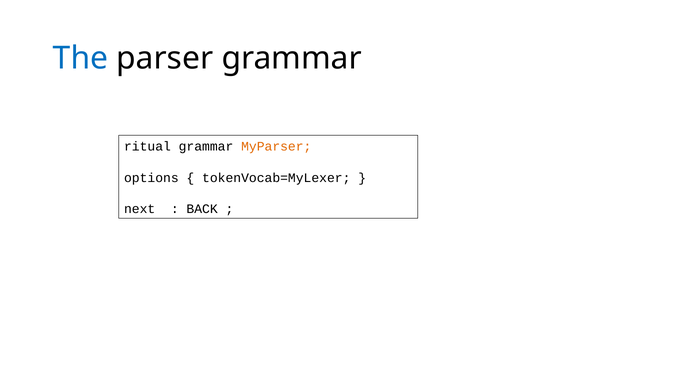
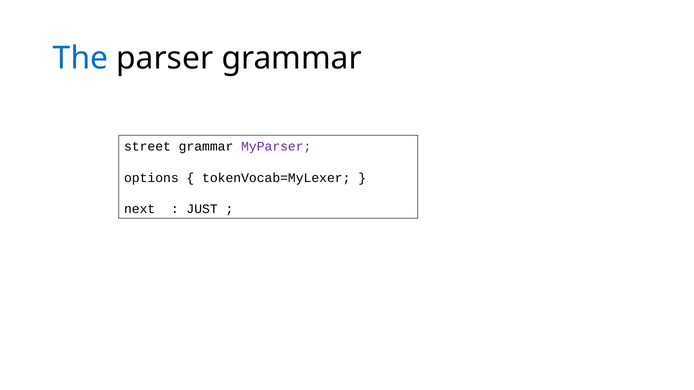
ritual: ritual -> street (147, 147)
MyParser colour: orange -> purple (276, 147)
BACK: BACK -> JUST (202, 209)
